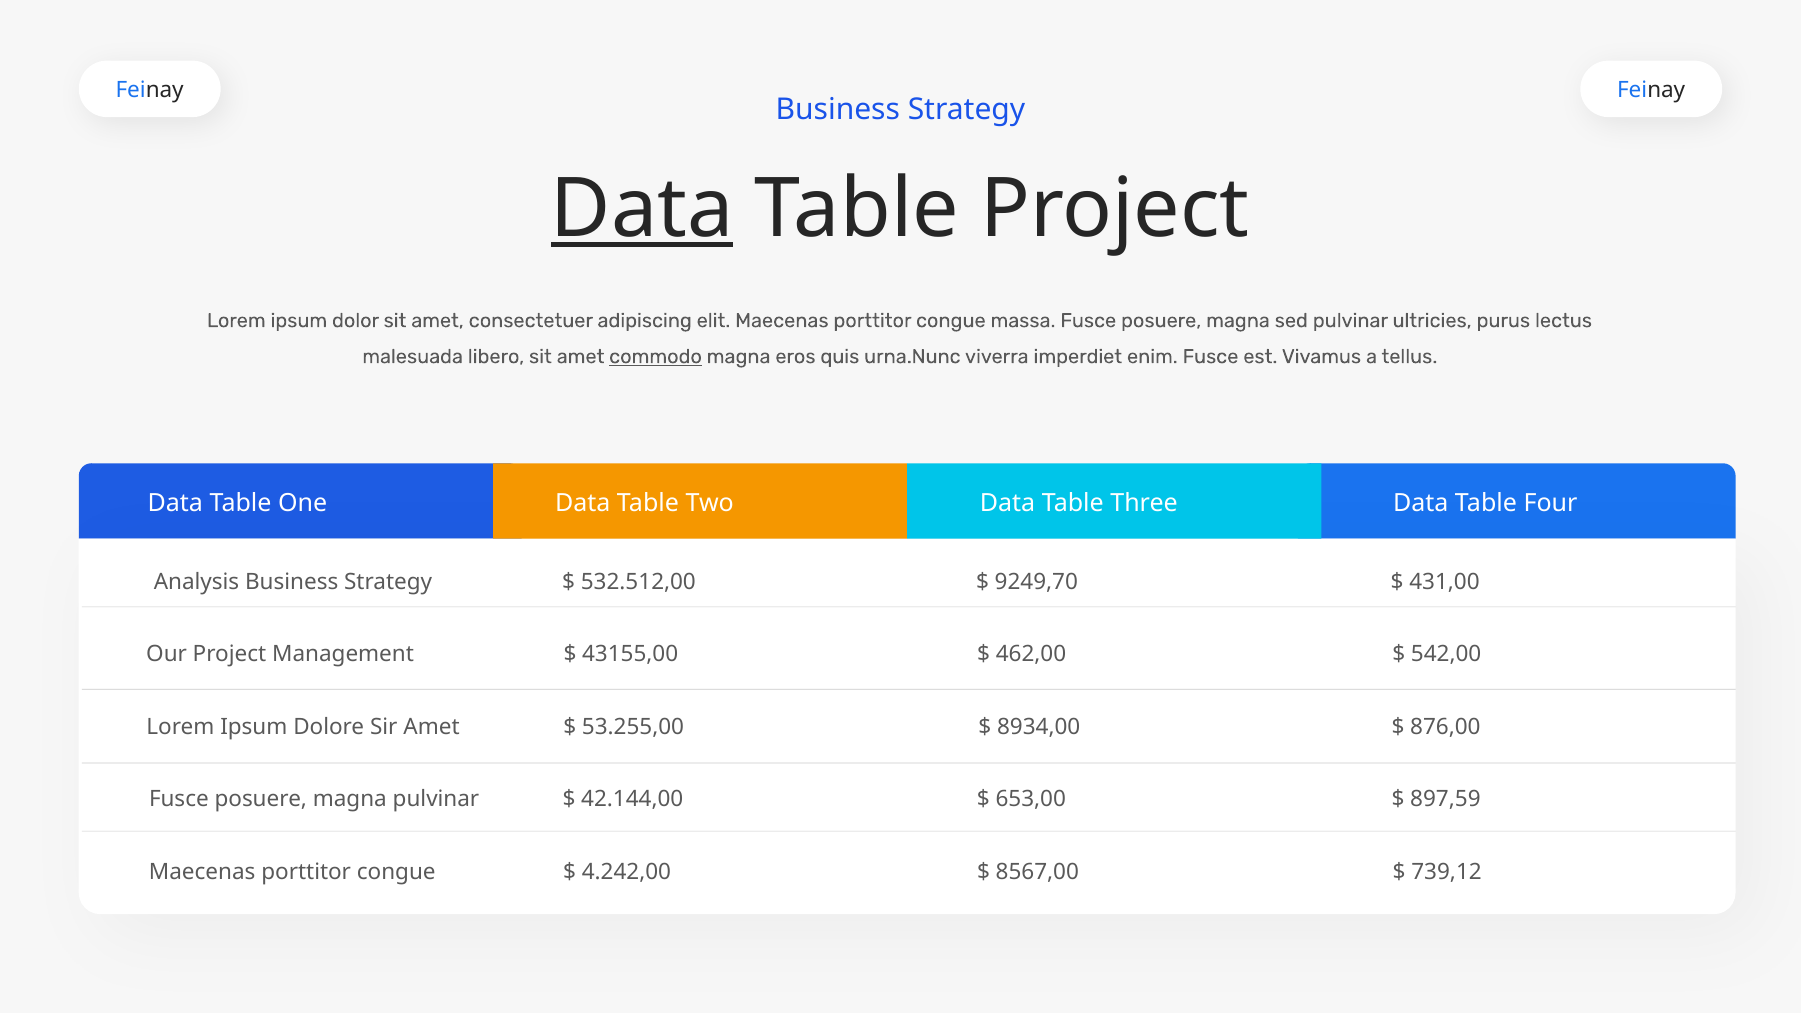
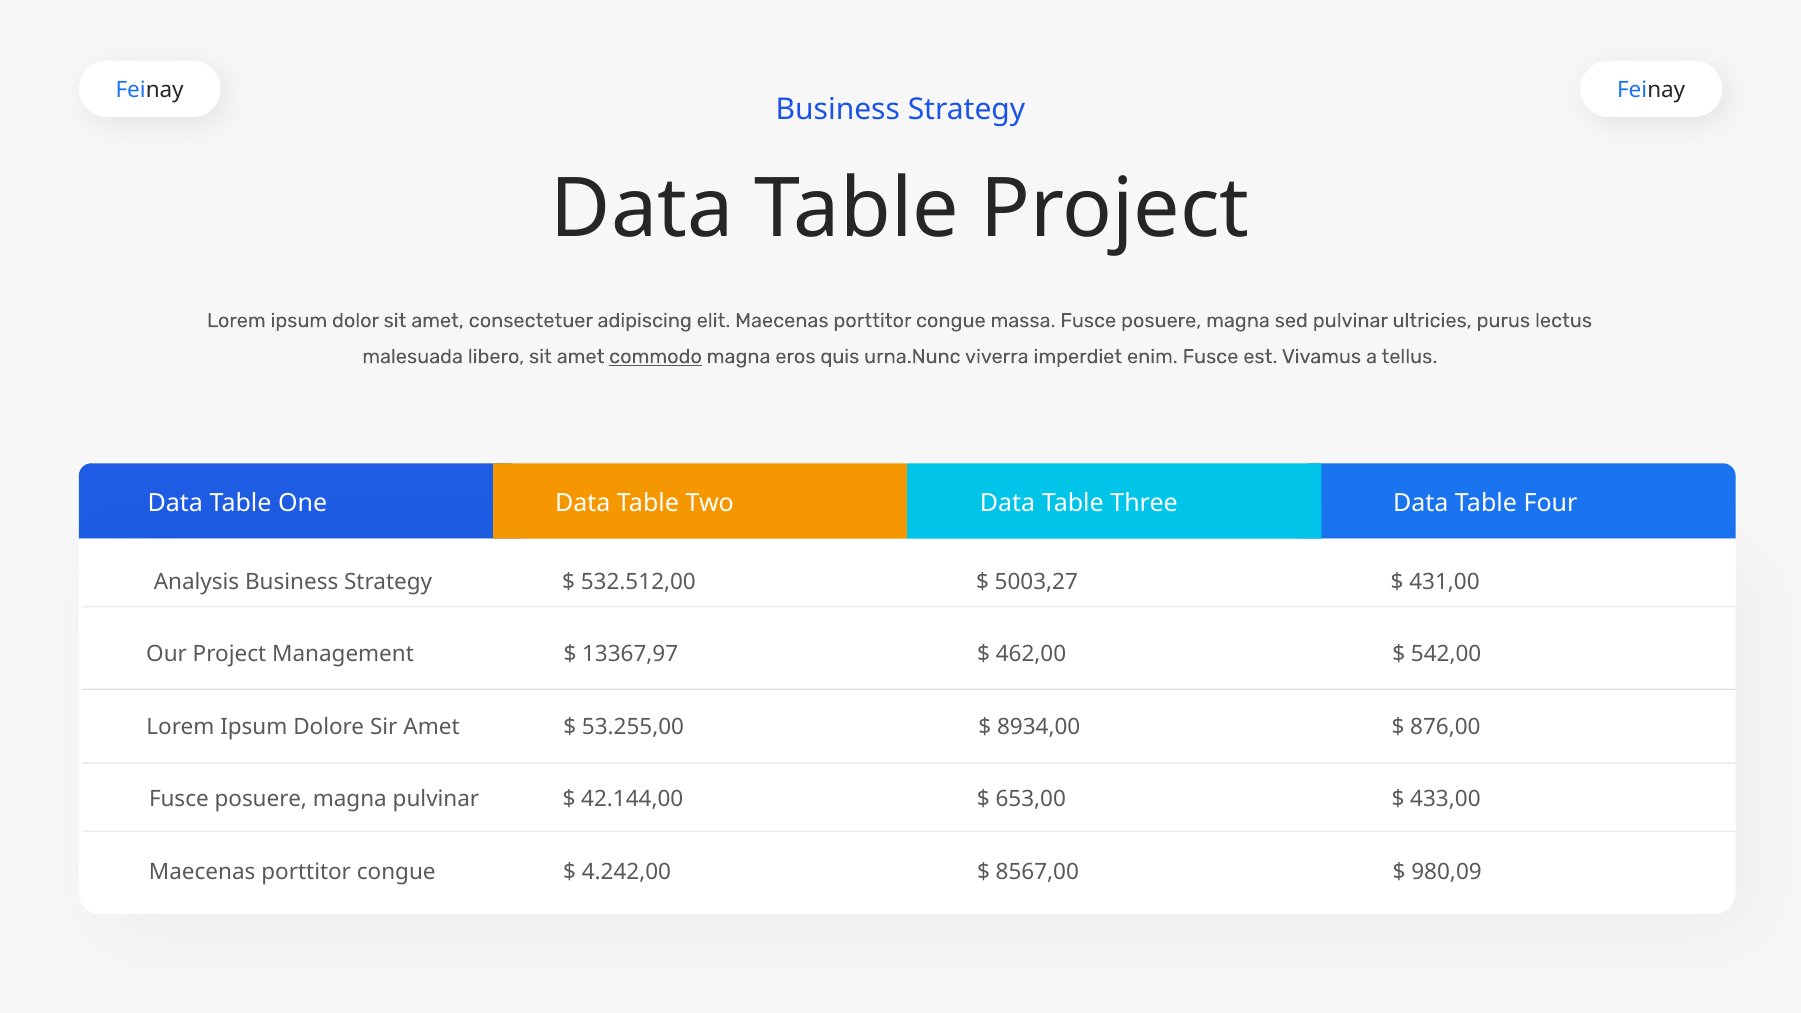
Data underline: present -> none (642, 209)
9249,70: 9249,70 -> 5003,27 (1036, 582)
43155,00: 43155,00 -> 13367,97 (630, 654)
897,59: 897,59 -> 433,00 (1445, 800)
739,12: 739,12 -> 980,09 (1447, 872)
